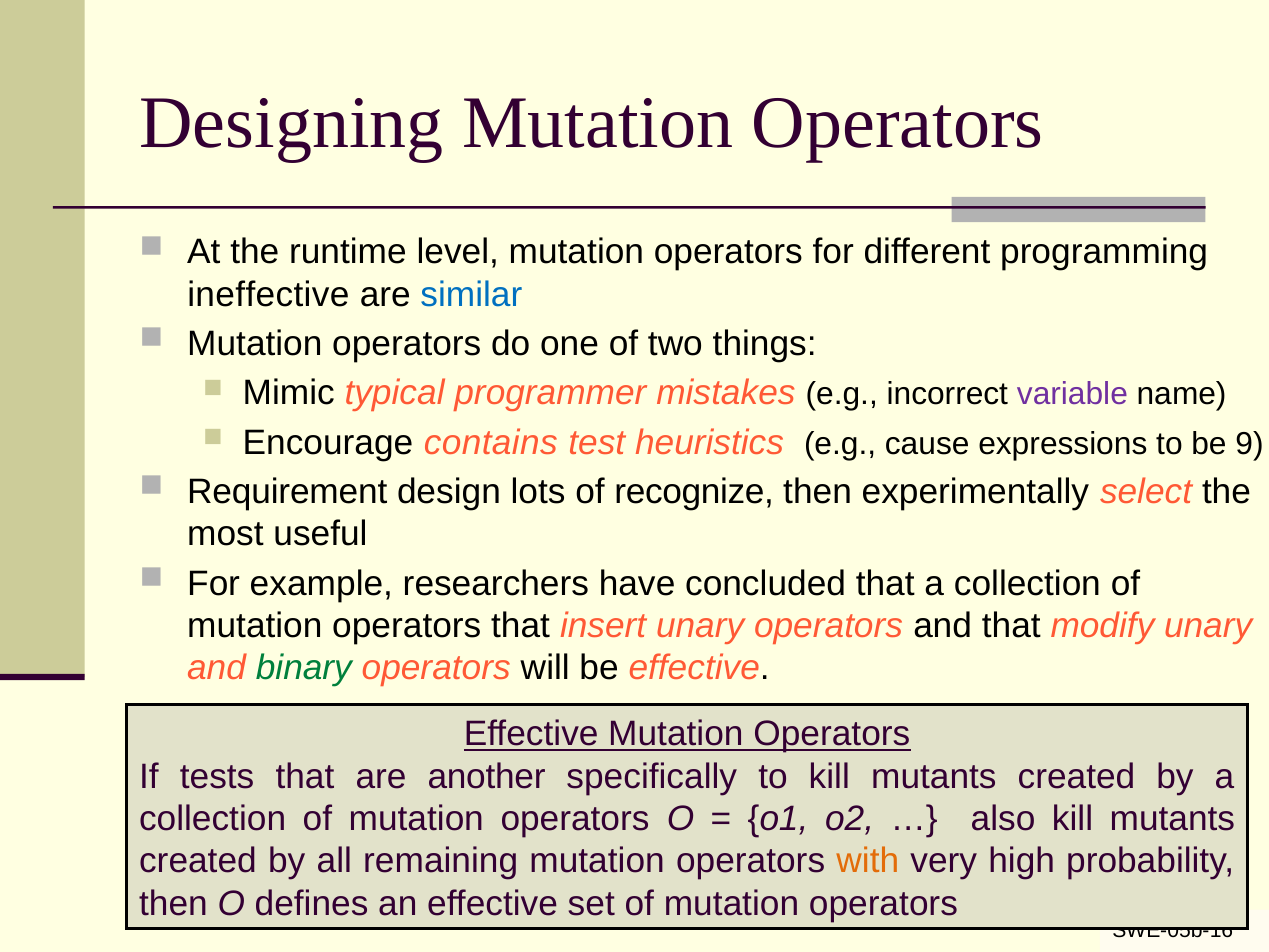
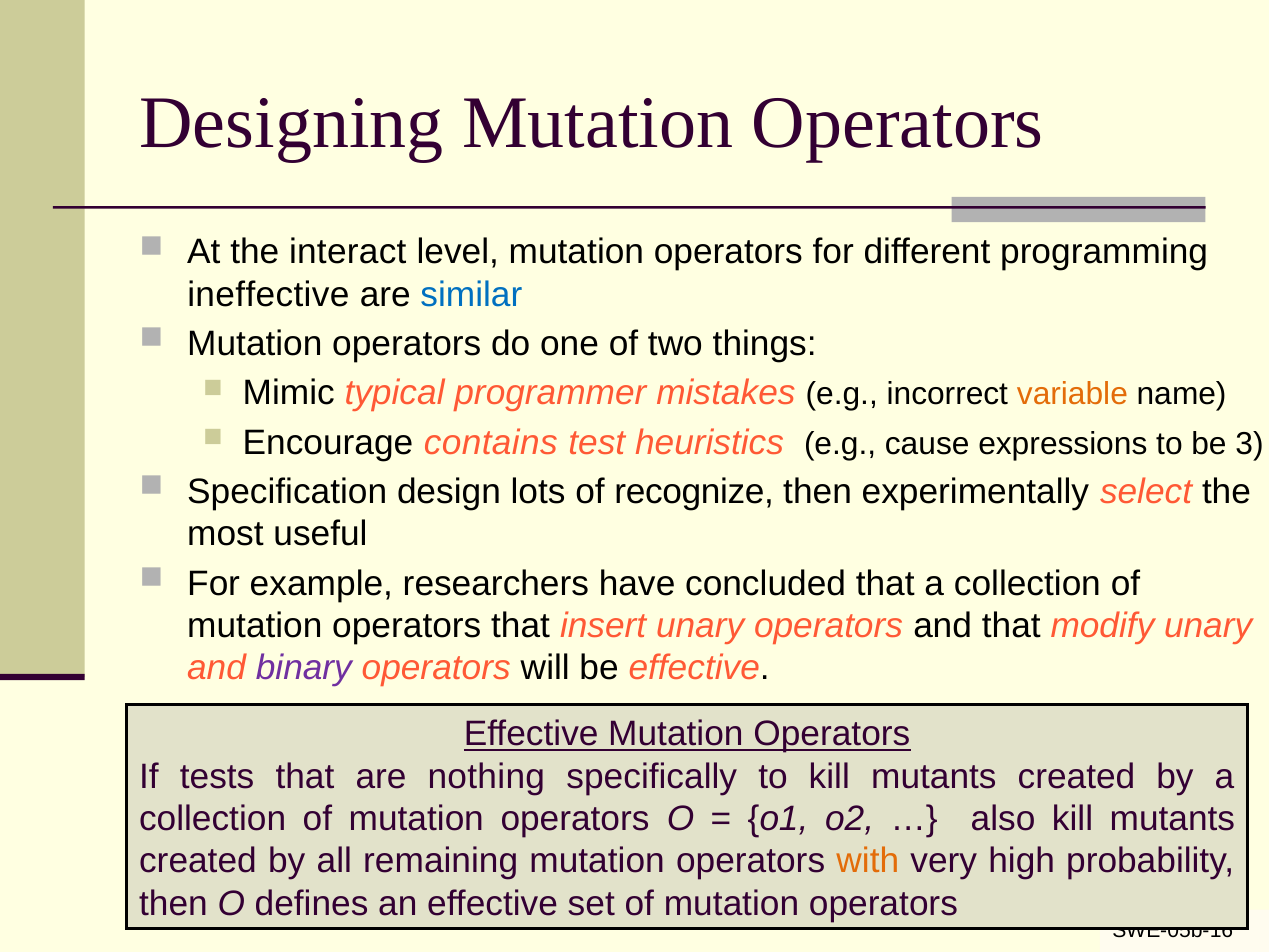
runtime: runtime -> interact (348, 252)
variable colour: purple -> orange (1072, 394)
9: 9 -> 3 (1250, 444)
Requirement: Requirement -> Specification (287, 492)
binary colour: green -> purple (304, 668)
another: another -> nothing (486, 776)
